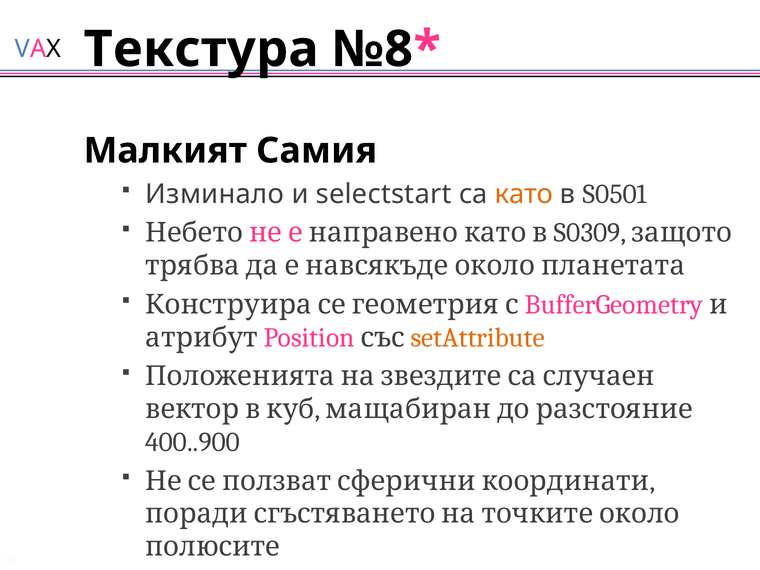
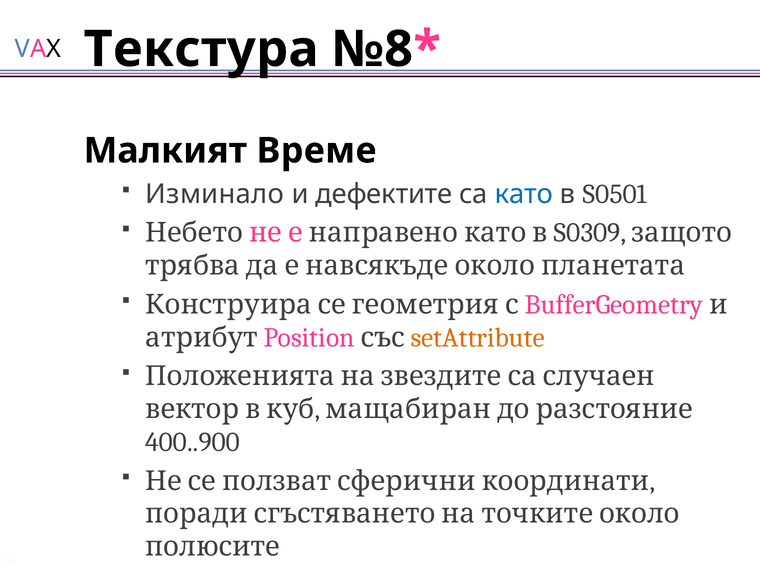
Самия: Самия -> Време (317, 151)
selectstart: selectstart -> дефектите (384, 194)
като colour: orange -> blue (524, 194)
